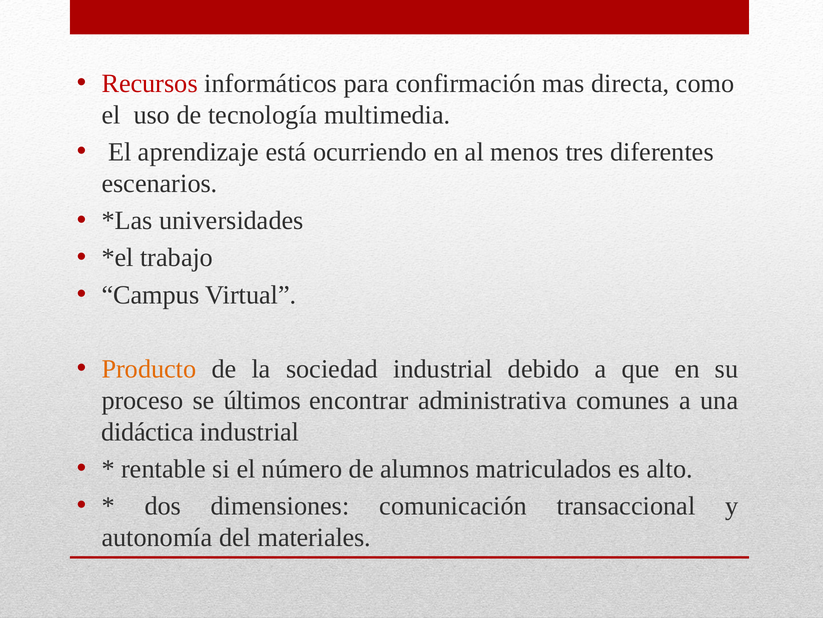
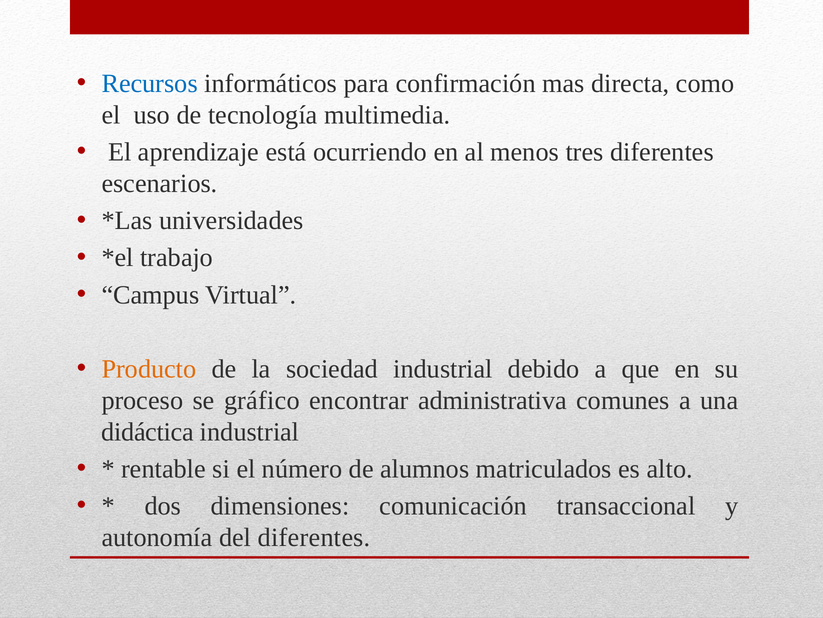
Recursos colour: red -> blue (150, 83)
últimos: últimos -> gráfico (262, 400)
del materiales: materiales -> diferentes (314, 537)
